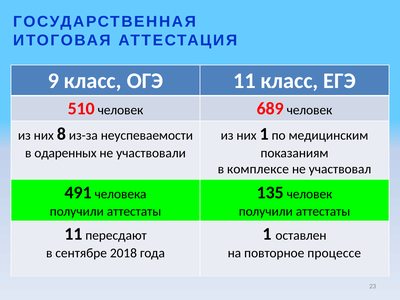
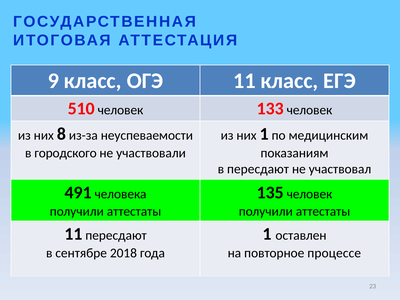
689: 689 -> 133 (270, 109)
одаренных: одаренных -> городского (66, 153)
в комплексе: комплексе -> пересдают (258, 169)
